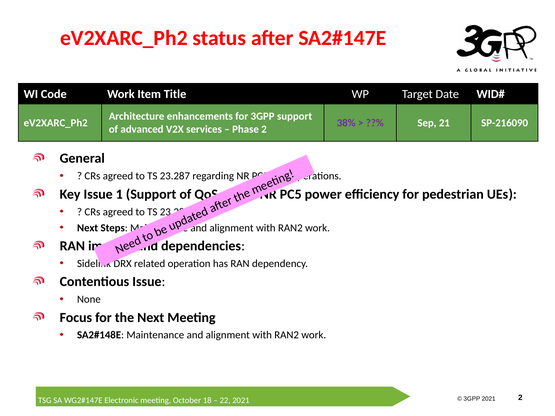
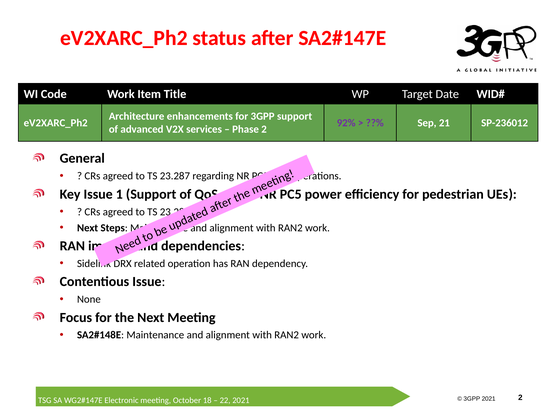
38%: 38% -> 92% (346, 123)
SP-216090: SP-216090 -> SP-236012 (505, 123)
